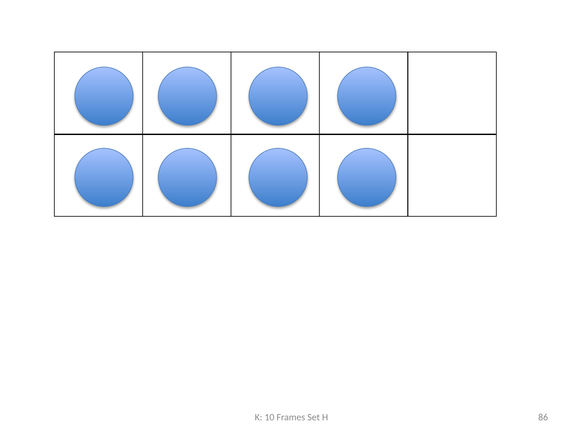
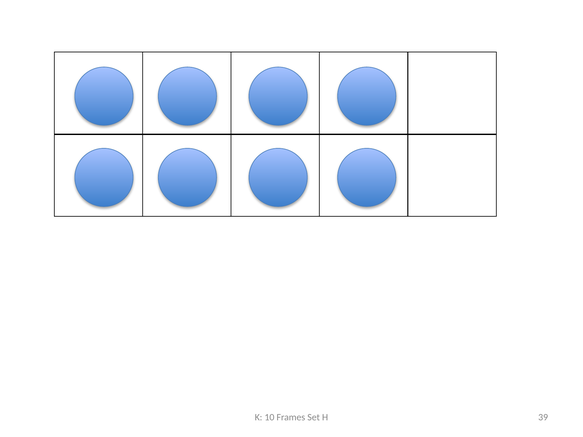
86: 86 -> 39 (543, 417)
